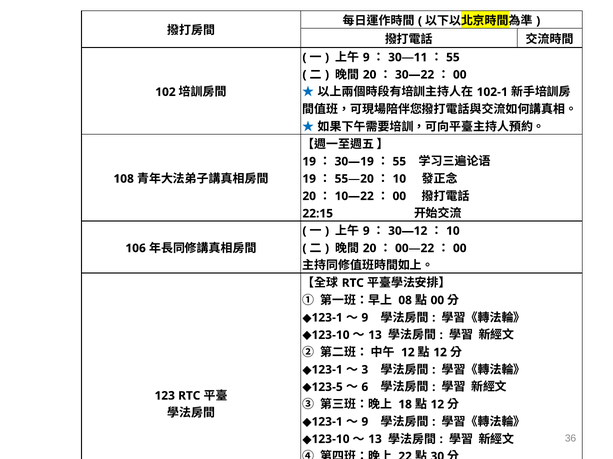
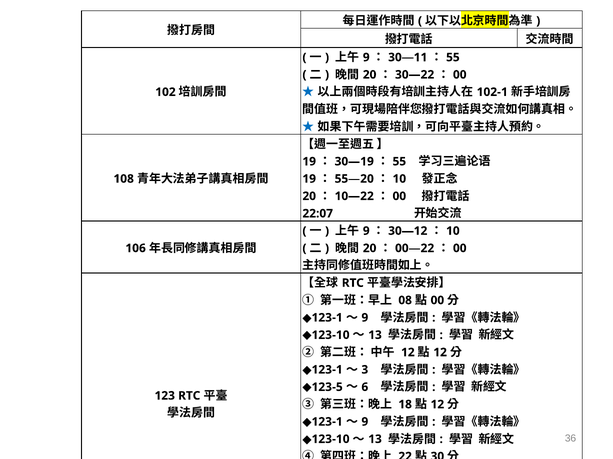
22:15: 22:15 -> 22:07 (318, 214)
